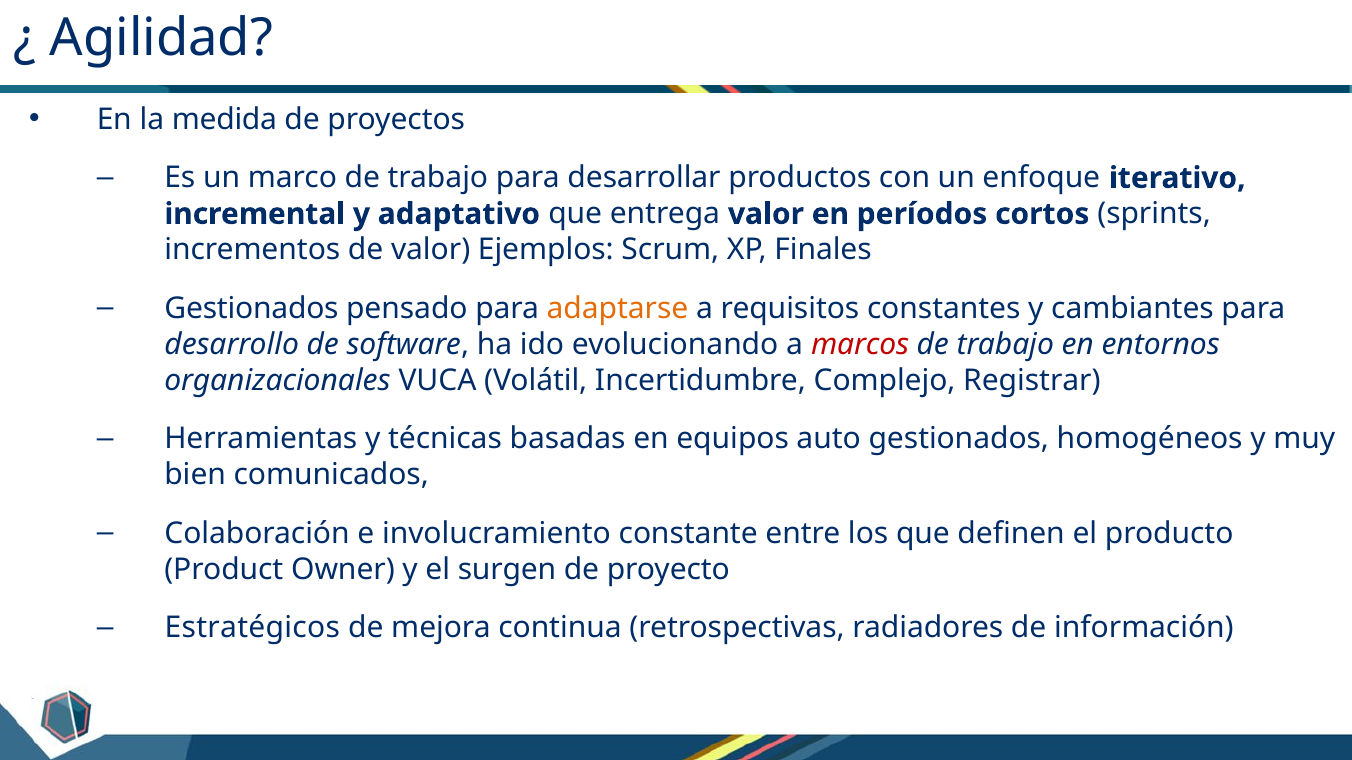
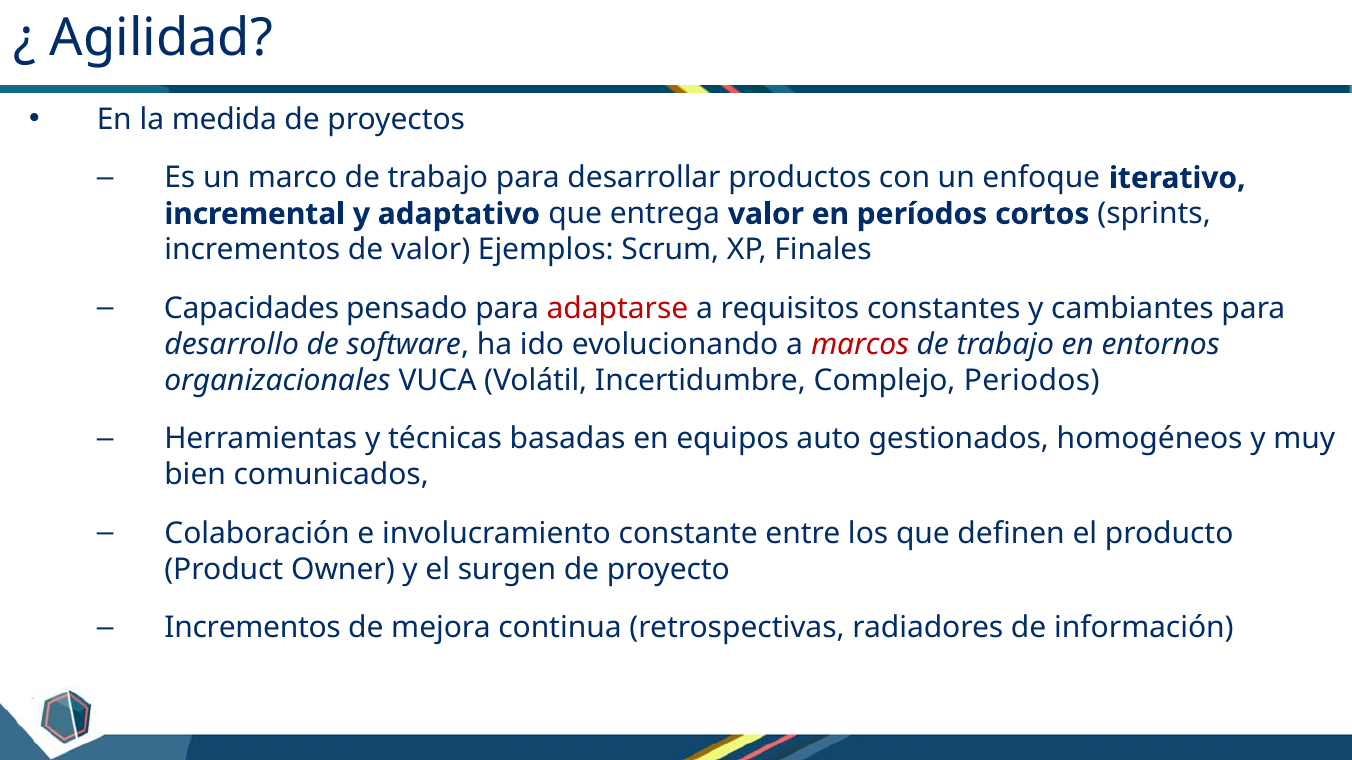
Gestionados: Gestionados -> Capacidades (252, 309)
adaptarse colour: orange -> red (617, 309)
Registrar: Registrar -> Periodos (1032, 381)
Estratégicos: Estratégicos -> Incrementos (253, 629)
